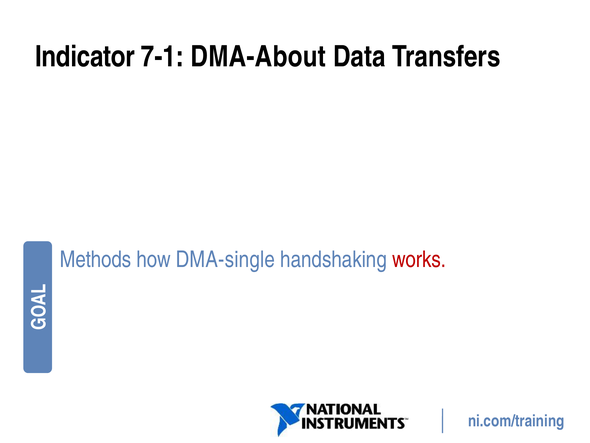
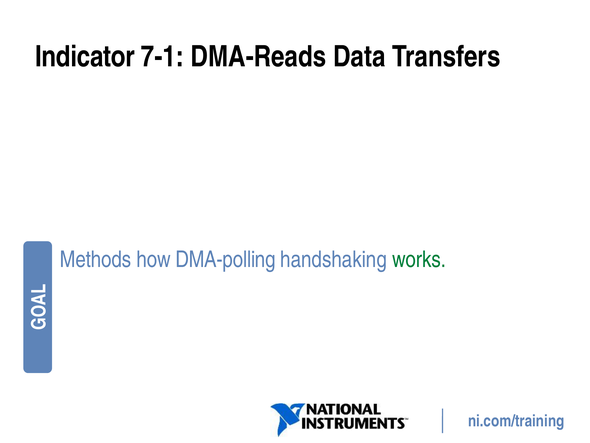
DMA-About: DMA-About -> DMA-Reads (258, 57)
DMA-single: DMA-single -> DMA-polling (226, 259)
works colour: red -> green (419, 259)
